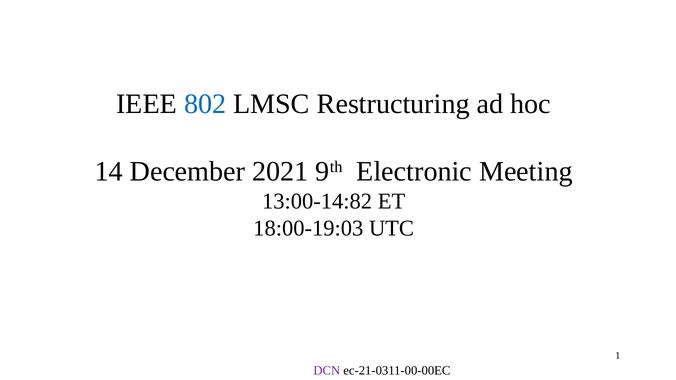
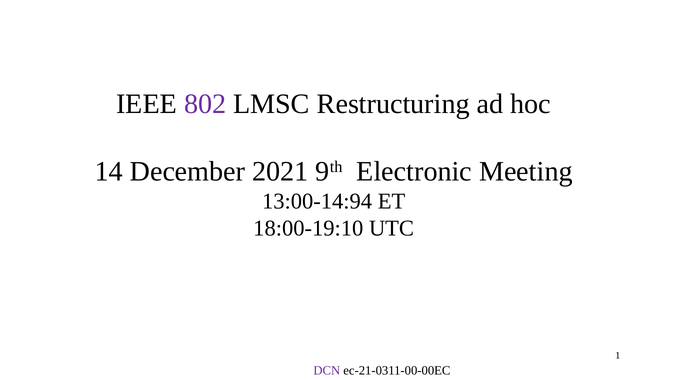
802 colour: blue -> purple (205, 104)
13:00-14:82: 13:00-14:82 -> 13:00-14:94 (317, 201)
18:00-19:03: 18:00-19:03 -> 18:00-19:10 (308, 228)
